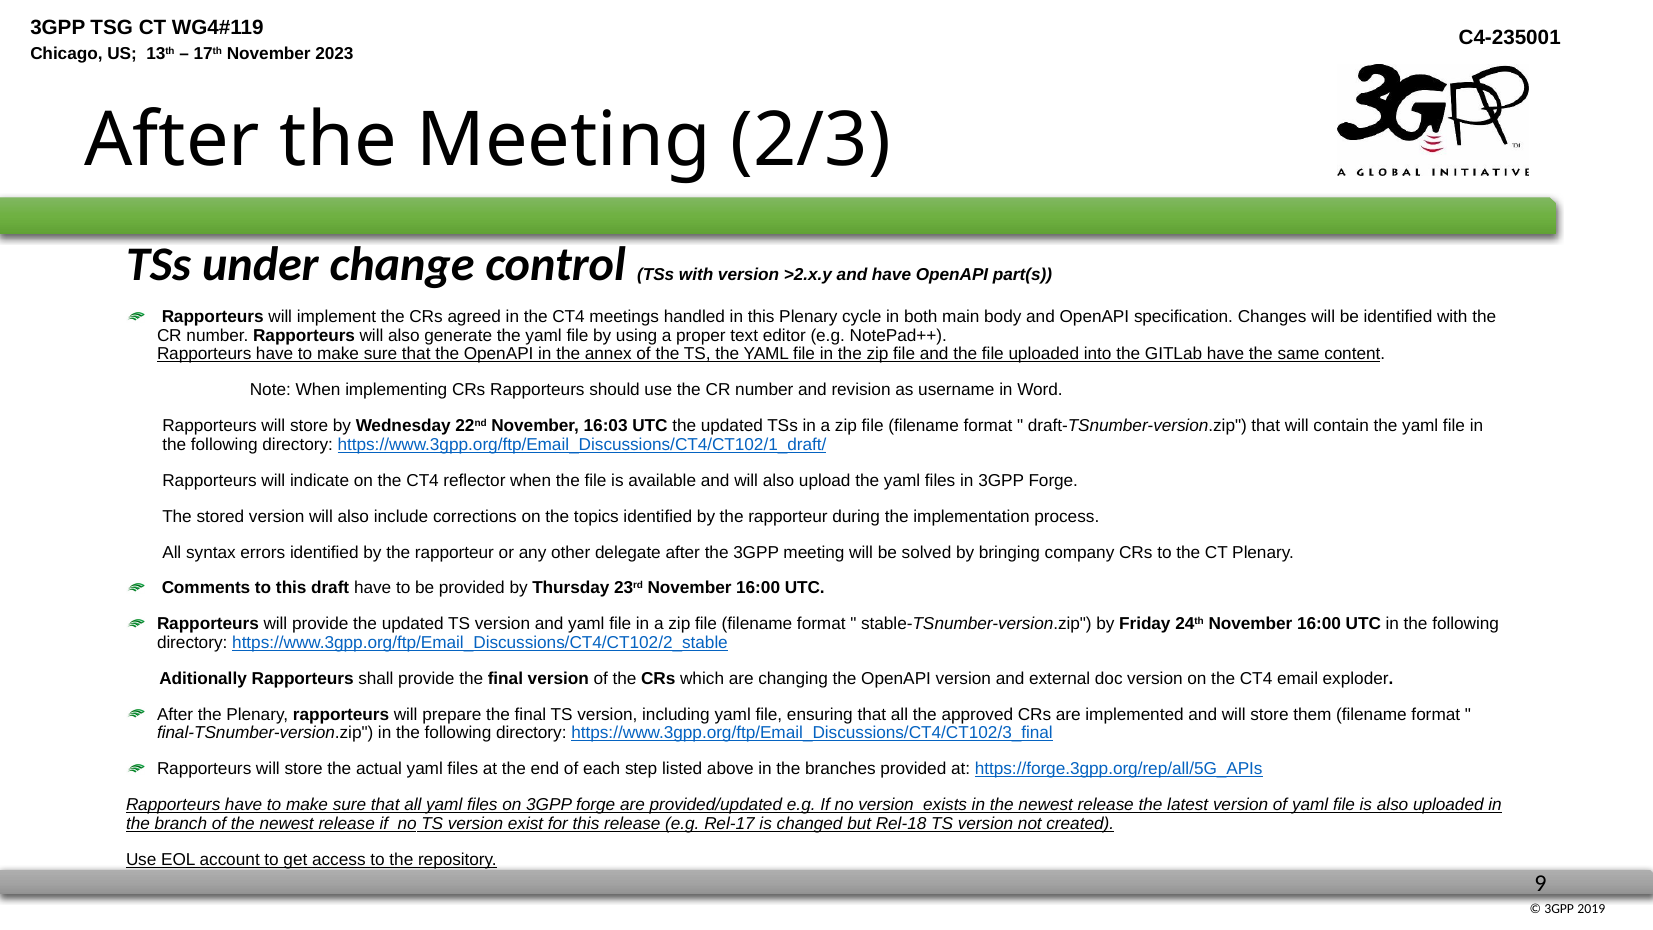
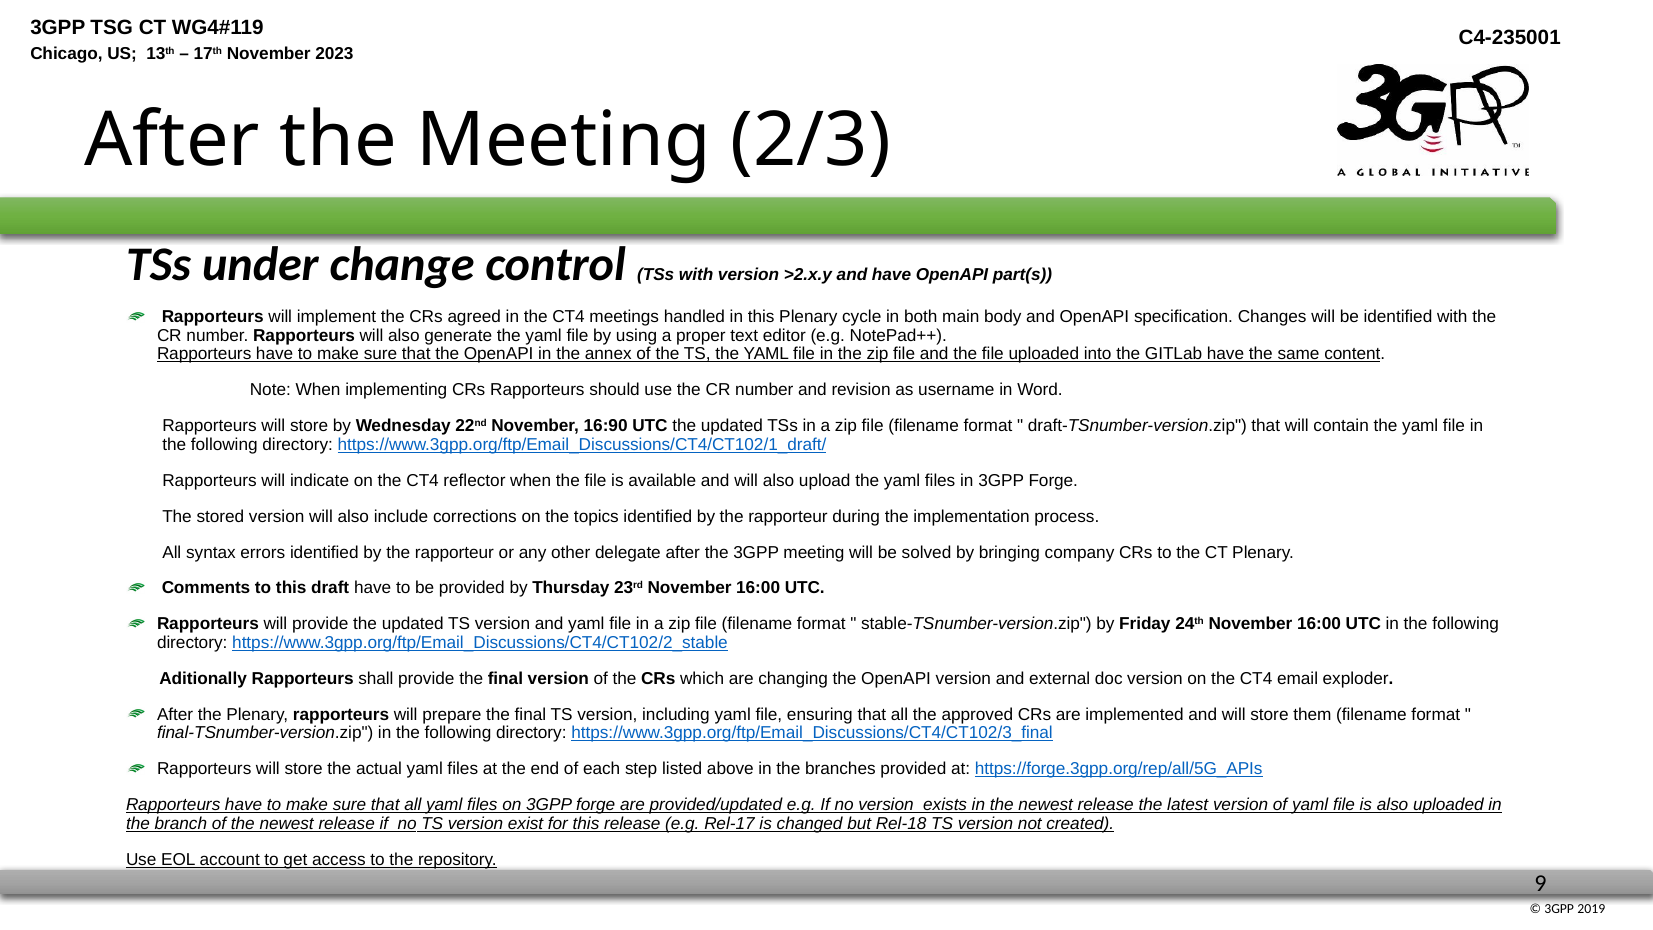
16:03: 16:03 -> 16:90 (606, 426)
